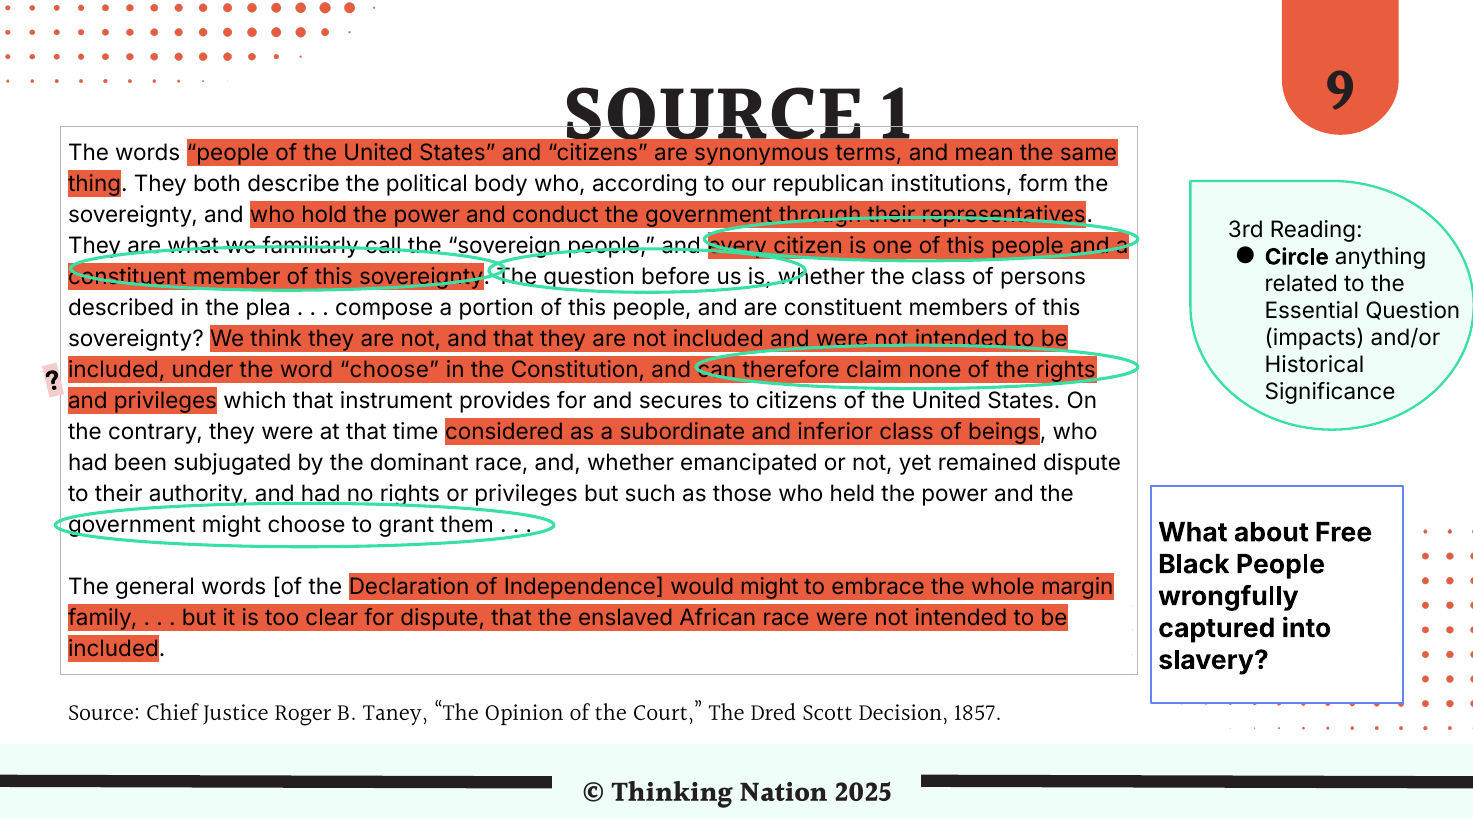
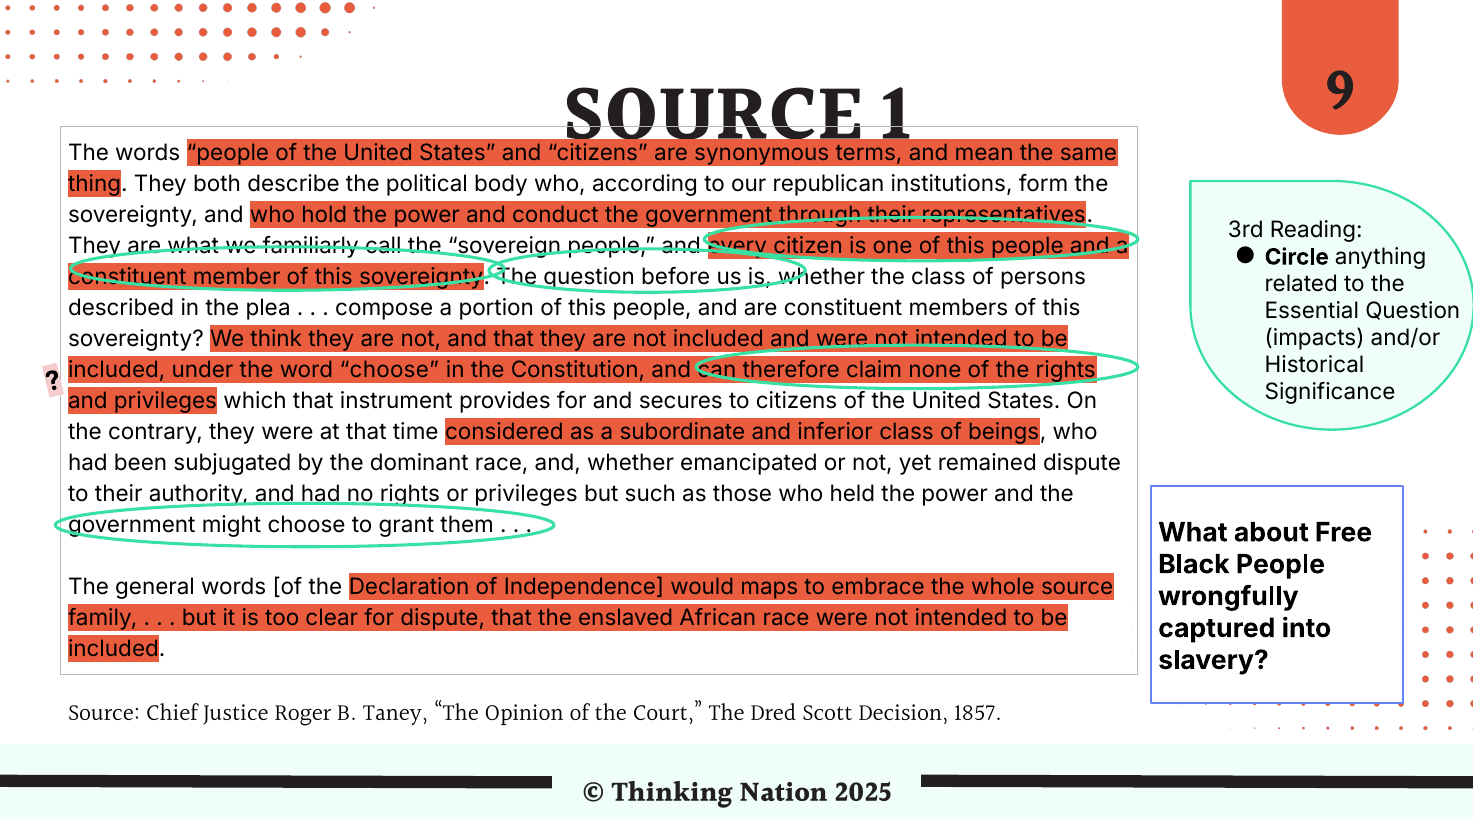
would might: might -> maps (769, 587)
whole margin: margin -> source (1077, 587)
